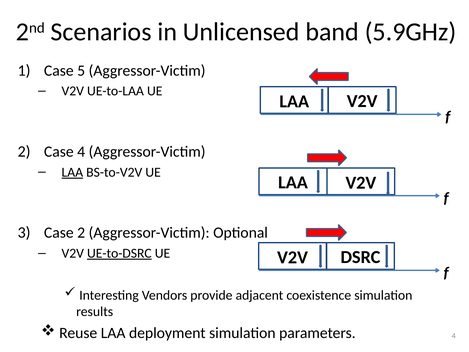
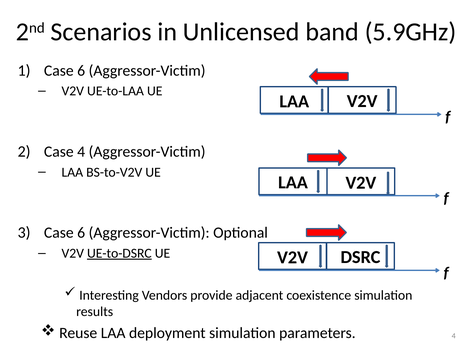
5: 5 -> 6 (81, 71)
LAA underline: present -> none (72, 172)
3 Case 2: 2 -> 6 (81, 233)
